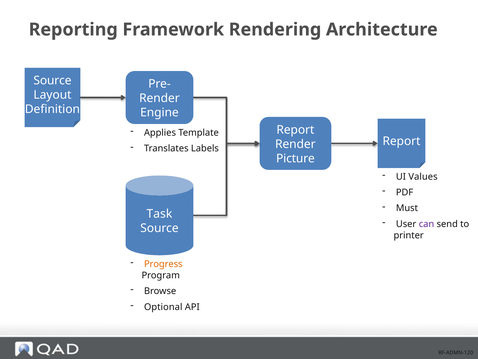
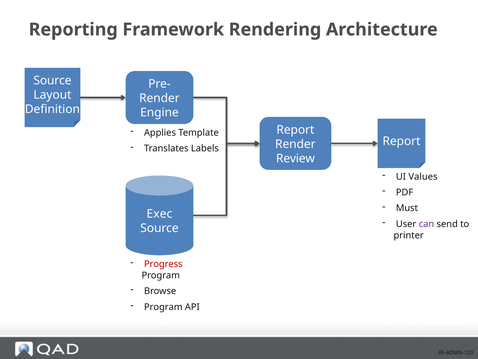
Picture: Picture -> Review (295, 158)
Task: Task -> Exec (159, 214)
Progress colour: orange -> red (163, 264)
Optional: Optional -> Program (163, 307)
